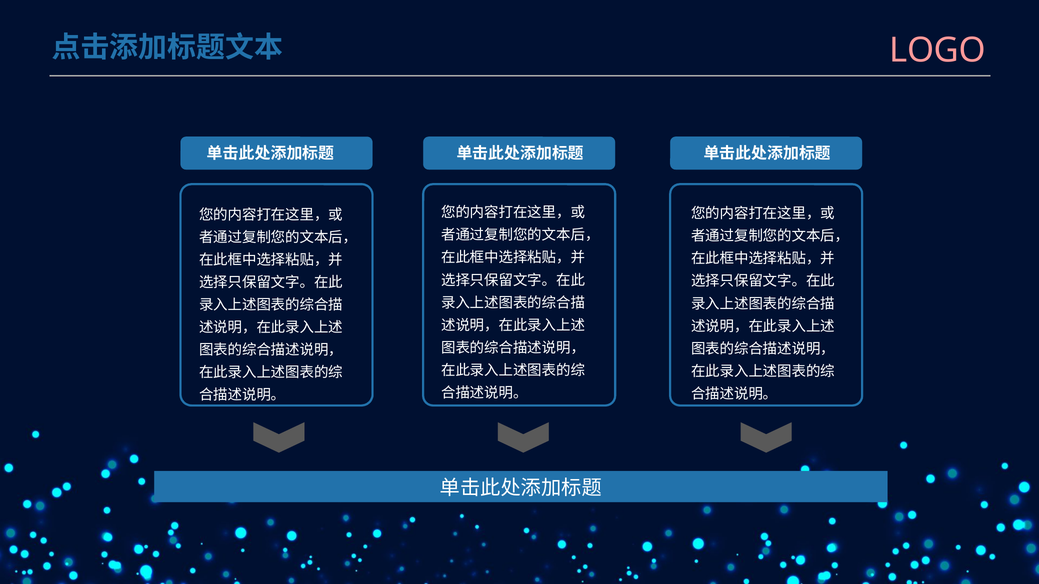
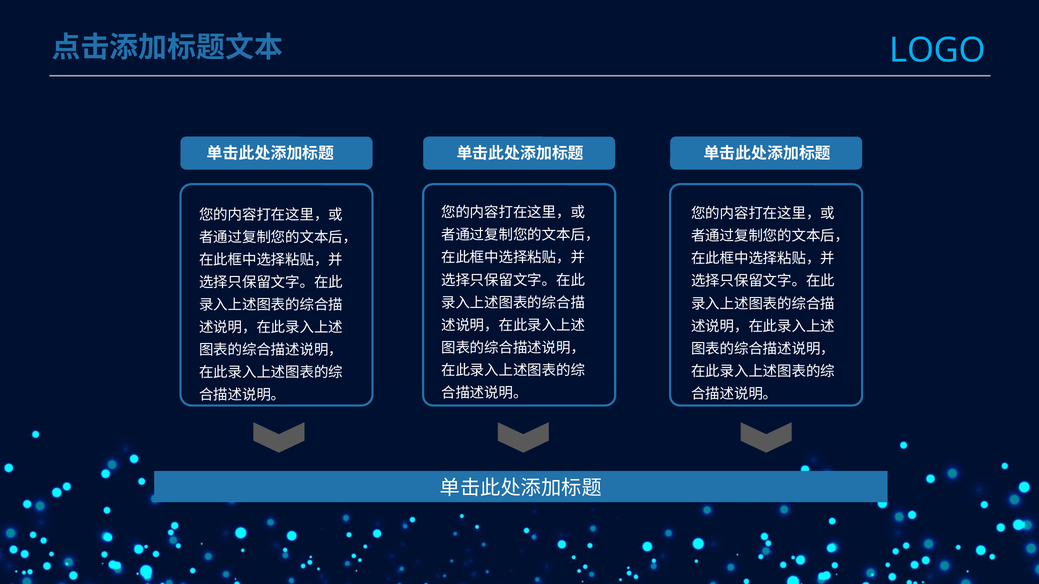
LOGO colour: pink -> light blue (938, 50)
